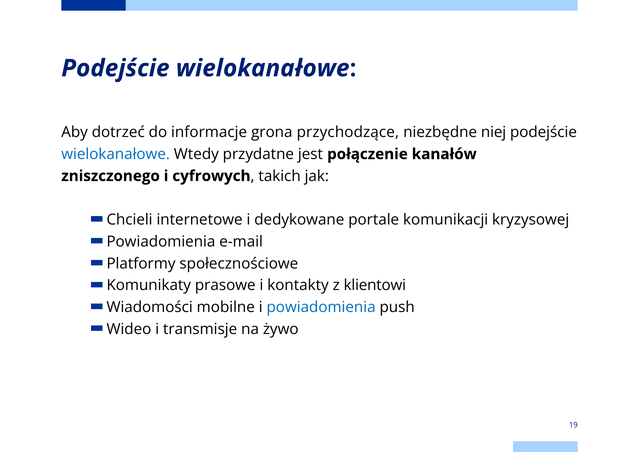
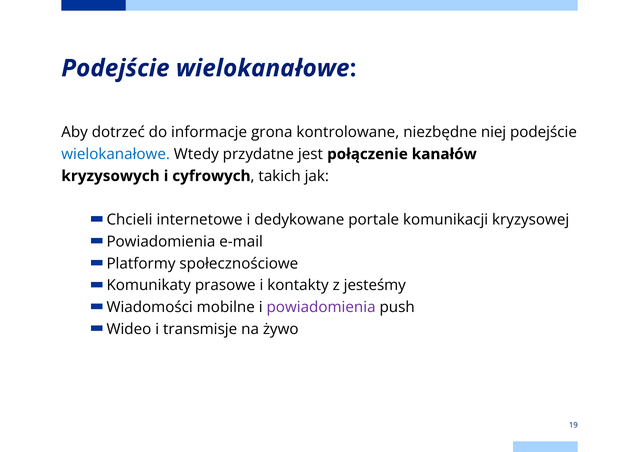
przychodzące: przychodzące -> kontrolowane (348, 132)
zniszczonego: zniszczonego -> kryzysowych (111, 176)
klientowi: klientowi -> jesteśmy (375, 285)
powiadomienia colour: blue -> purple (321, 307)
